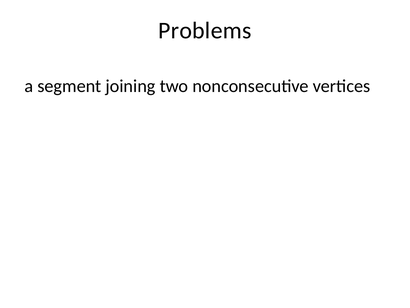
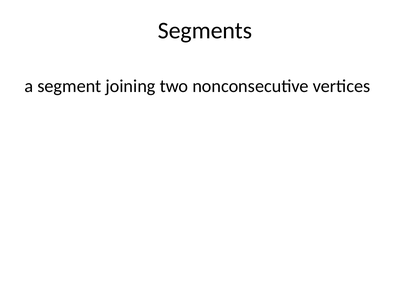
Problems: Problems -> Segments (205, 30)
